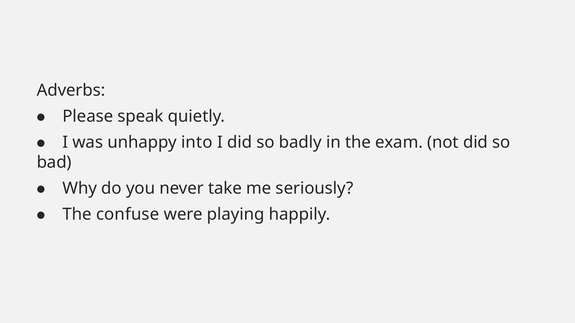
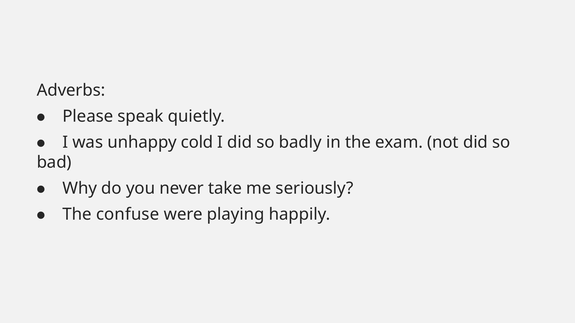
into: into -> cold (197, 142)
